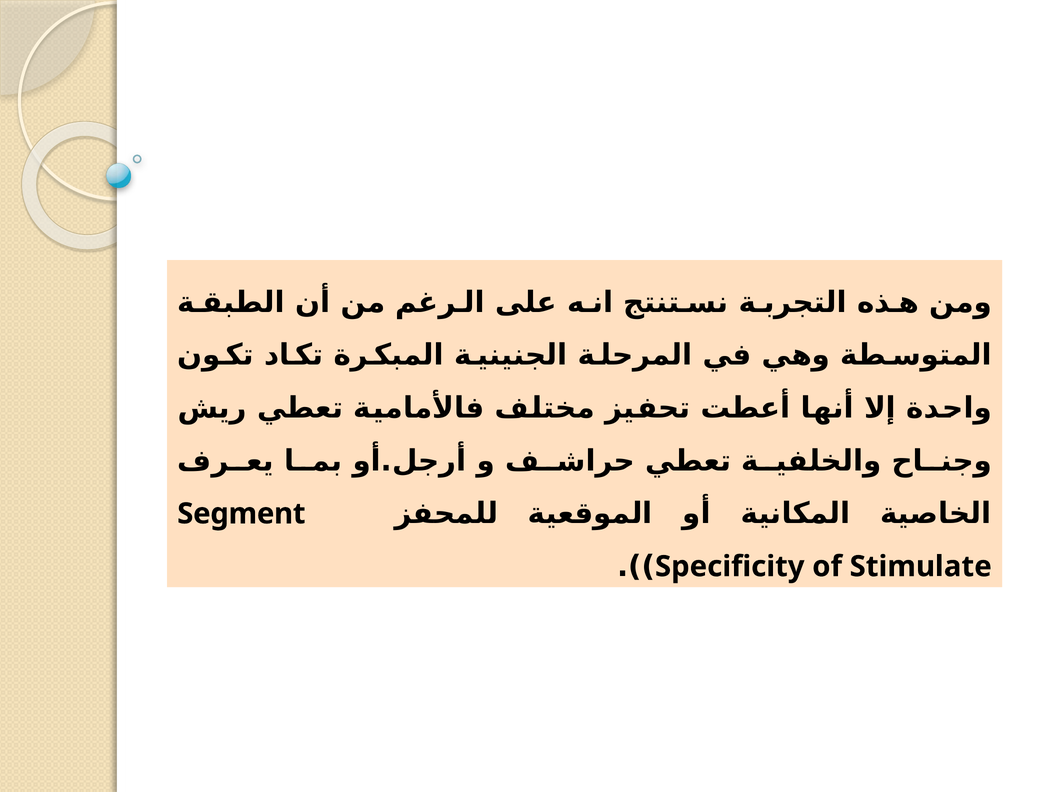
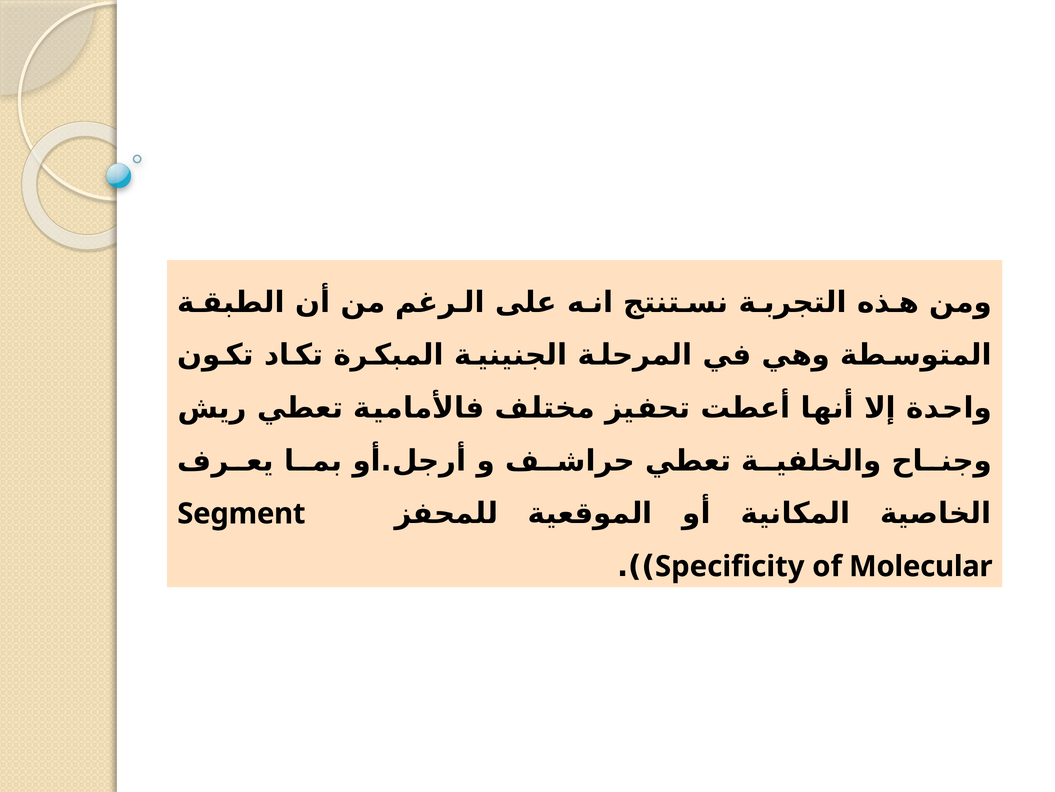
Stimulate: Stimulate -> Molecular (921, 566)
